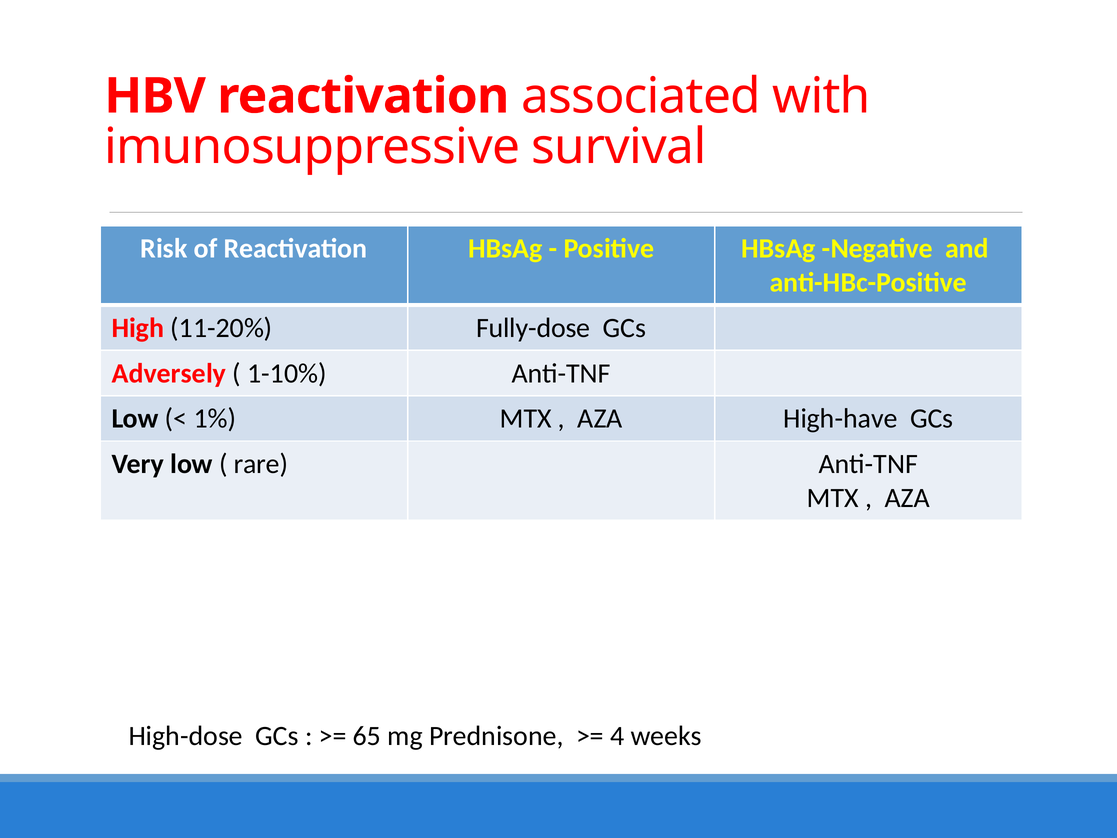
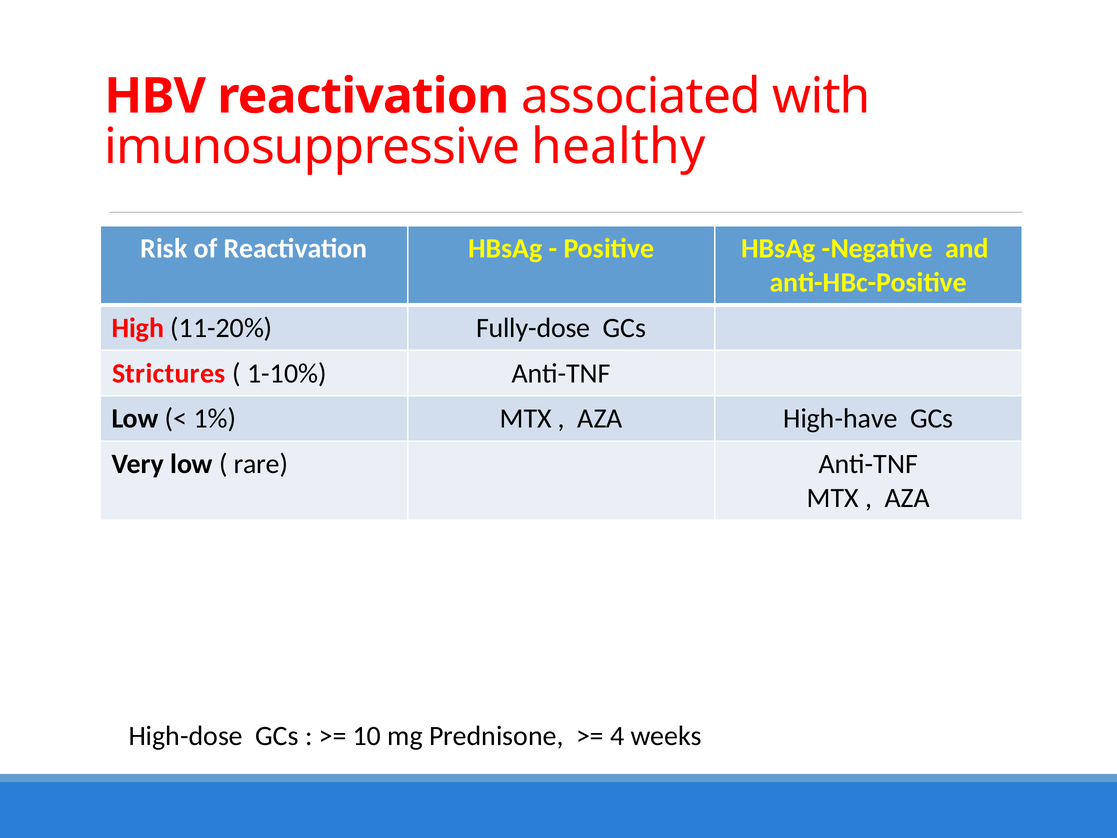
survival: survival -> healthy (618, 147)
Adversely: Adversely -> Strictures (169, 373)
65: 65 -> 10 (367, 736)
